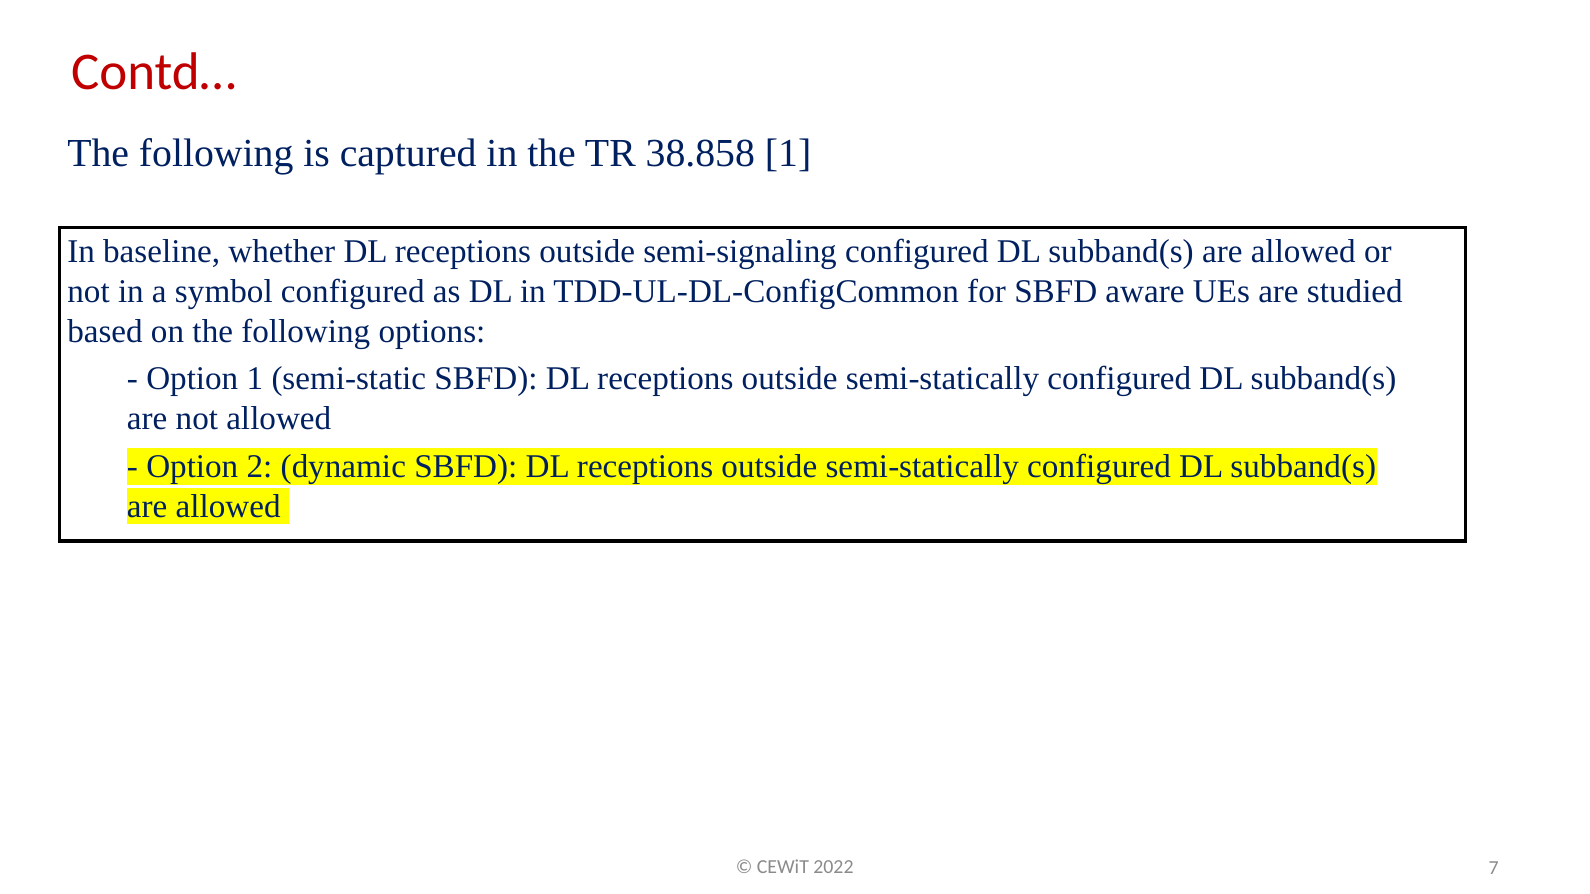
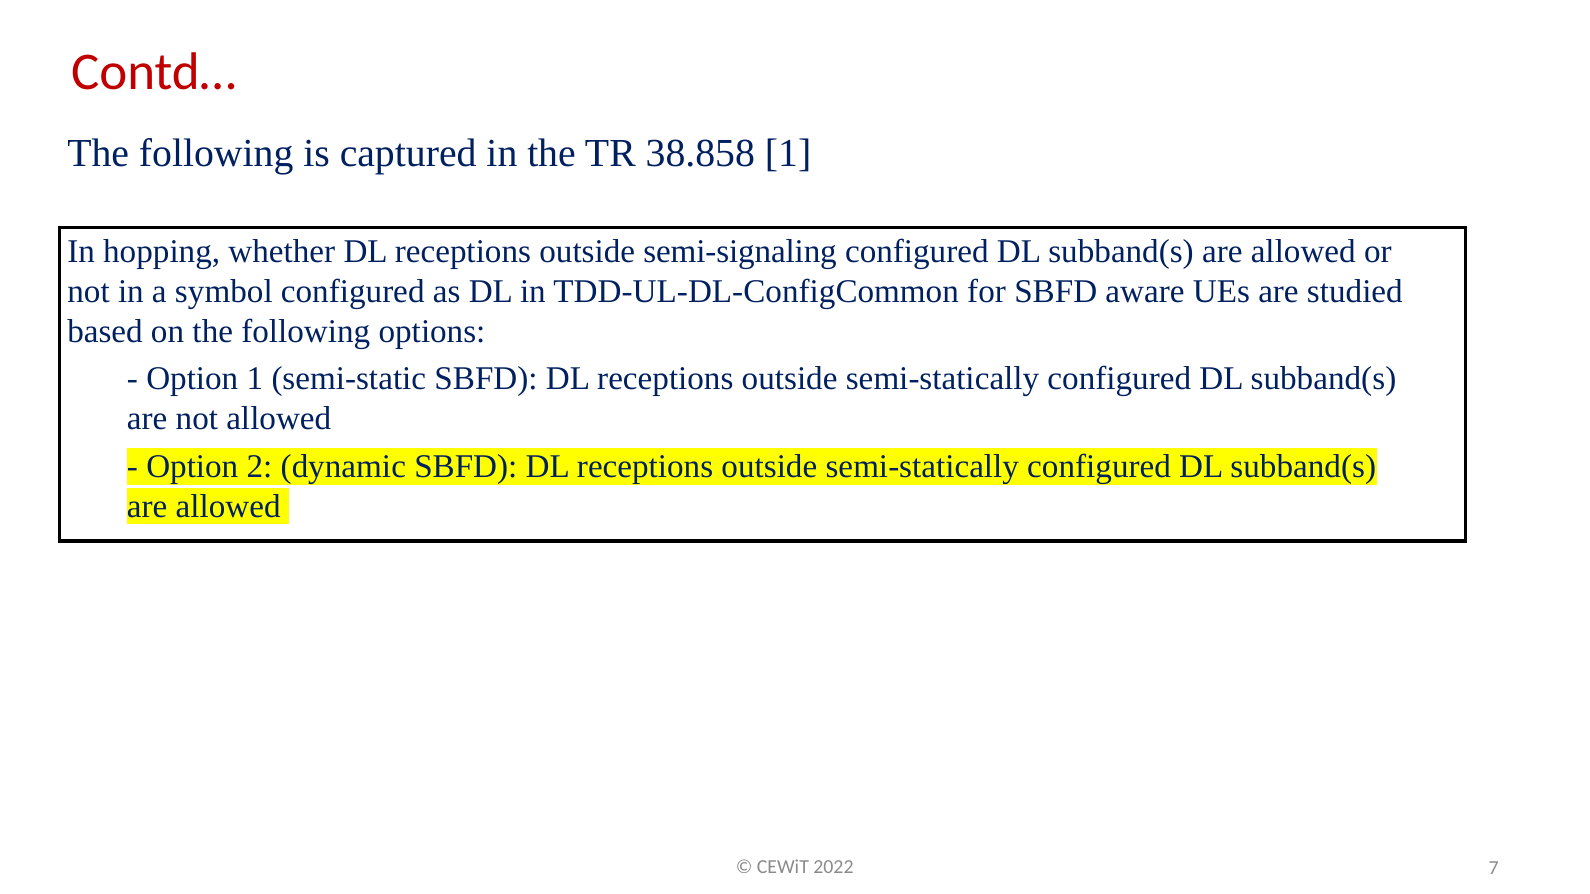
baseline: baseline -> hopping (162, 252)
